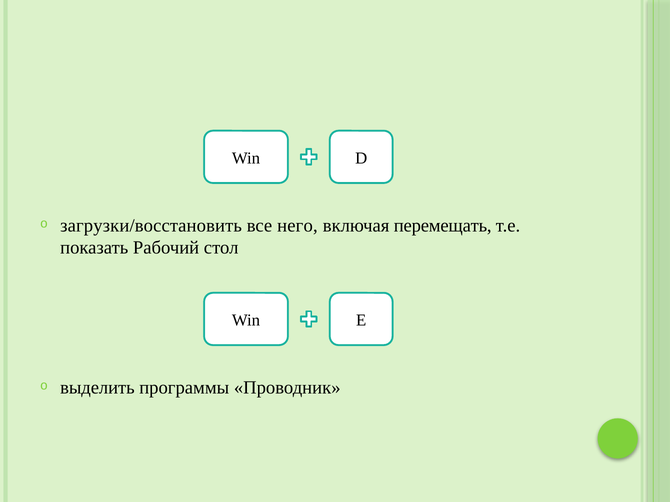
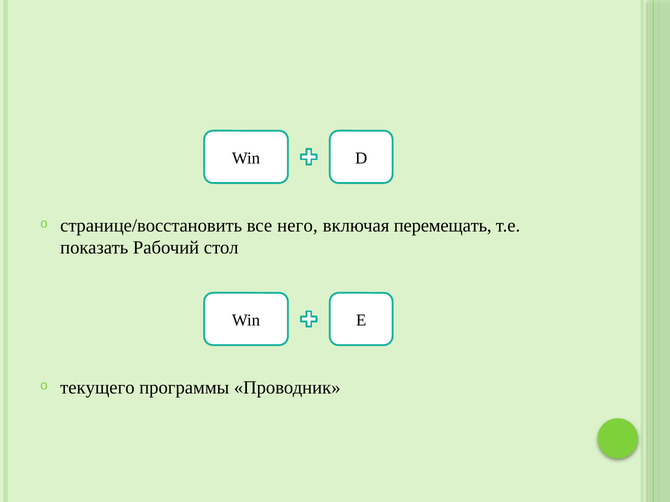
загрузки/восстановить: загрузки/восстановить -> странице/восстановить (151, 226)
выделить: выделить -> текущего (97, 388)
